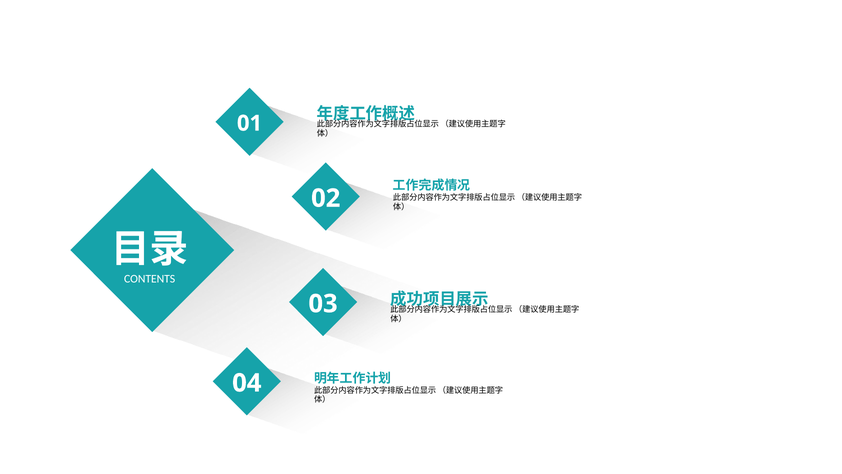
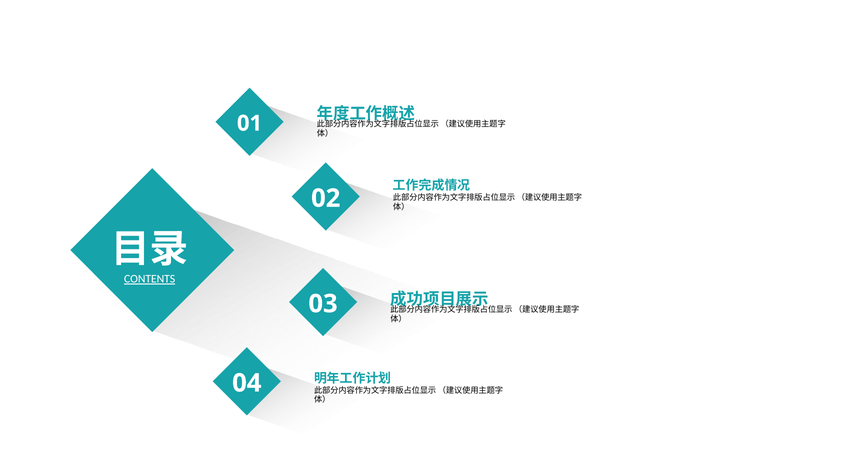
CONTENTS underline: none -> present (150, 279)
